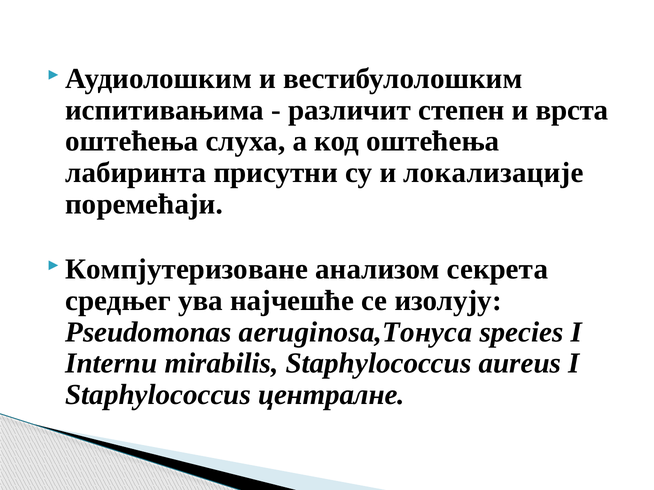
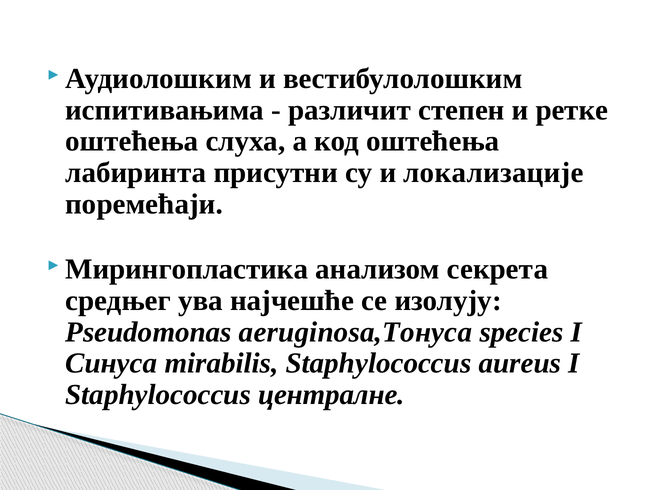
врста: врста -> ретке (572, 110)
Компјутеризоване: Компјутеризоване -> Мирингопластика (187, 270)
Internu: Internu -> Синуса (111, 364)
